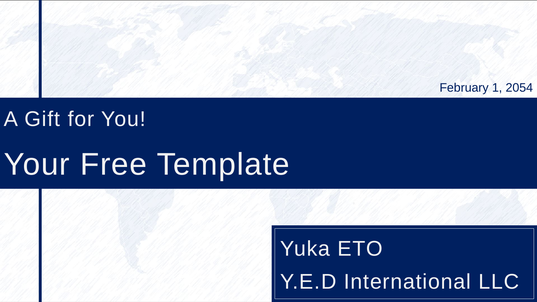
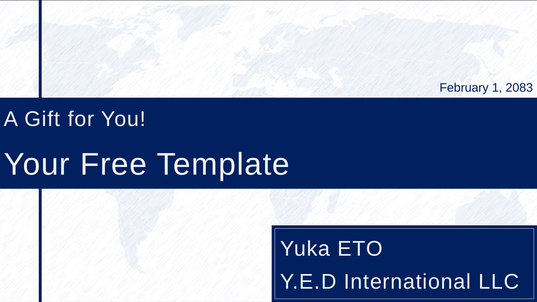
2054: 2054 -> 2083 (519, 88)
